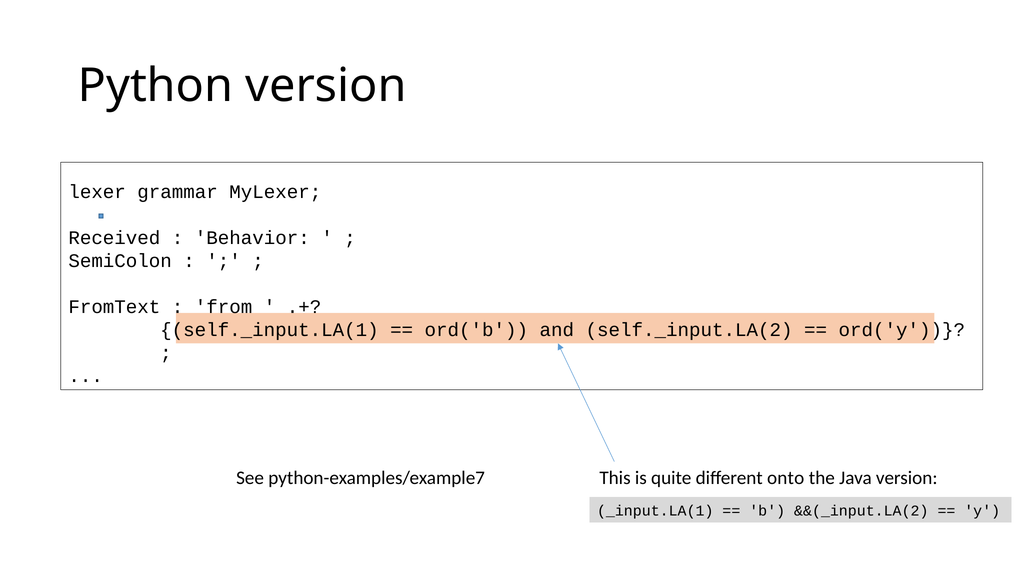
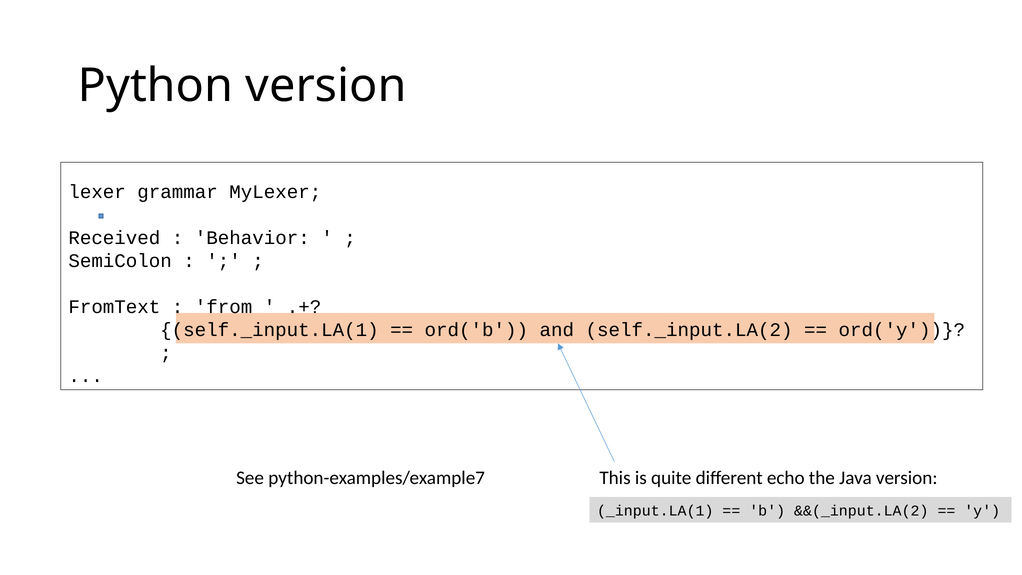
onto: onto -> echo (786, 478)
